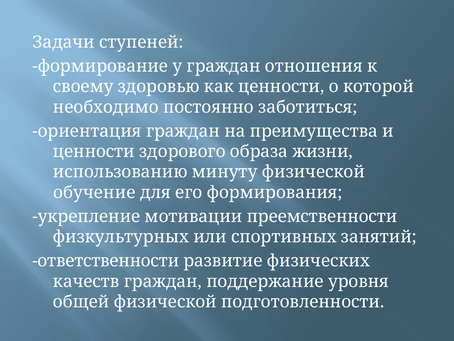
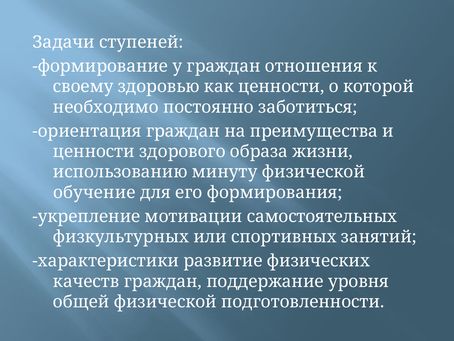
преемственности: преемственности -> самостоятельных (322, 216)
ответственности: ответственности -> характеристики (106, 261)
